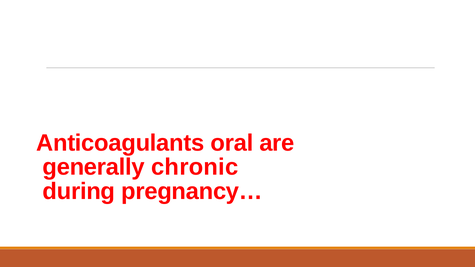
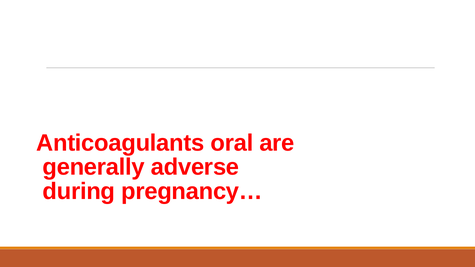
chronic: chronic -> adverse (195, 167)
